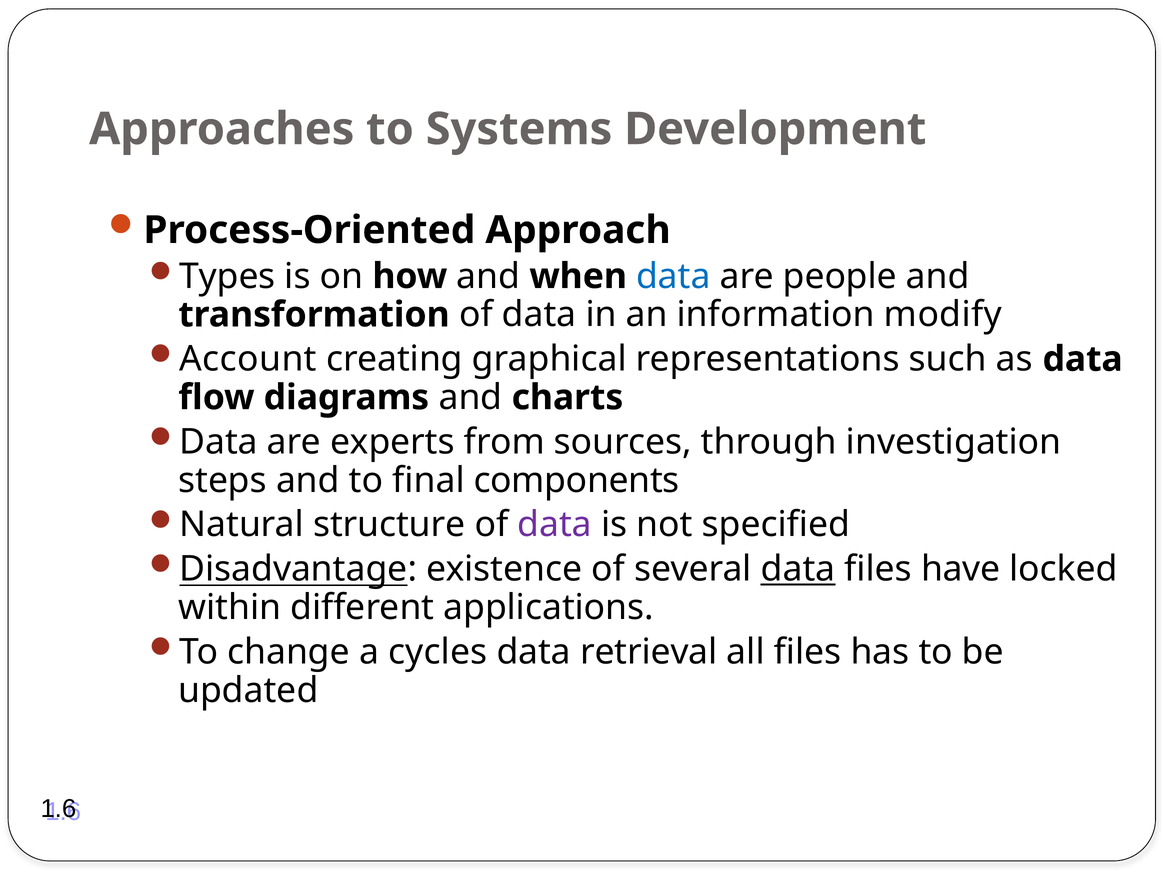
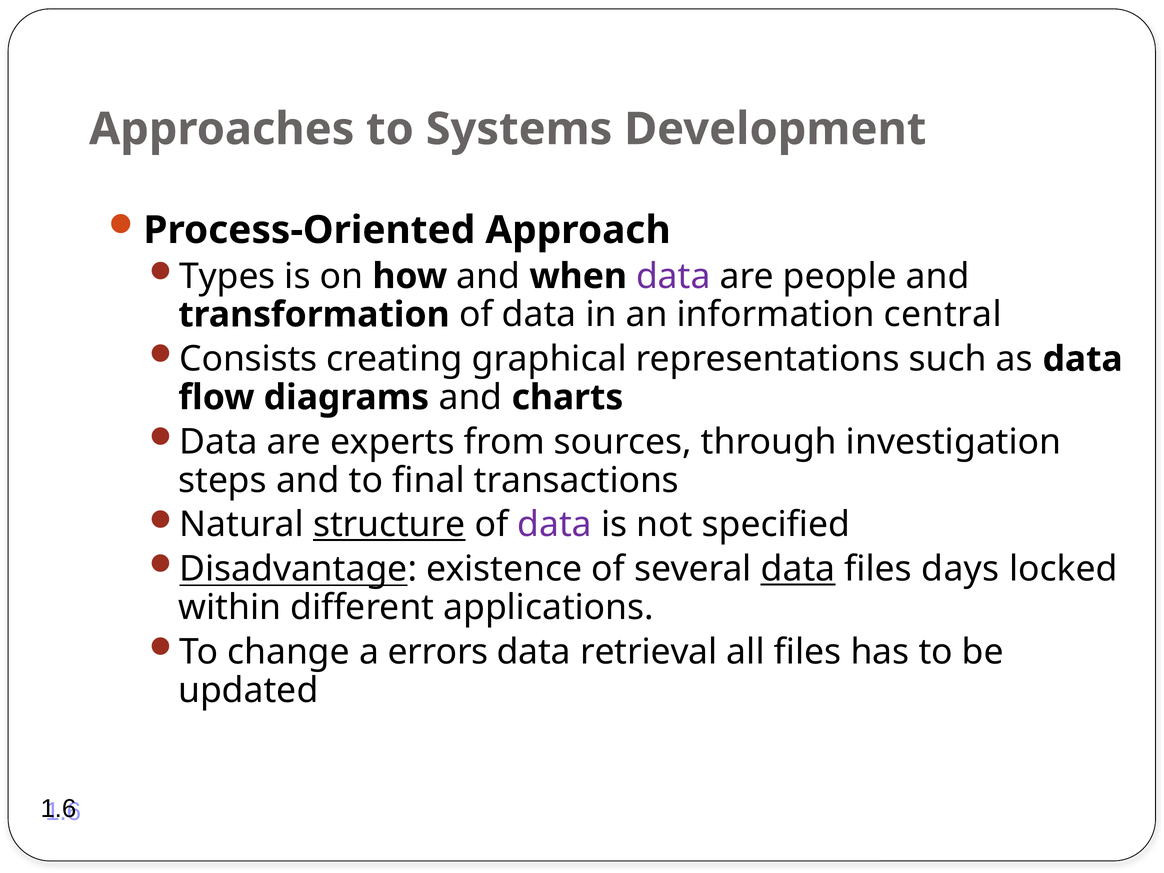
data colour: blue -> purple (673, 276)
modify: modify -> central (943, 315)
Account: Account -> Consists (248, 359)
components: components -> transactions (576, 480)
structure underline: none -> present (389, 525)
have: have -> days (960, 569)
cycles: cycles -> errors (438, 652)
